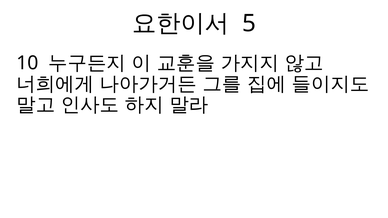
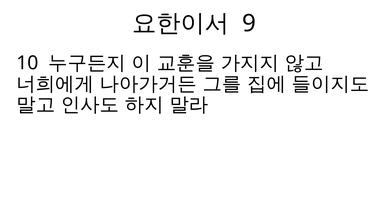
5: 5 -> 9 (249, 23)
